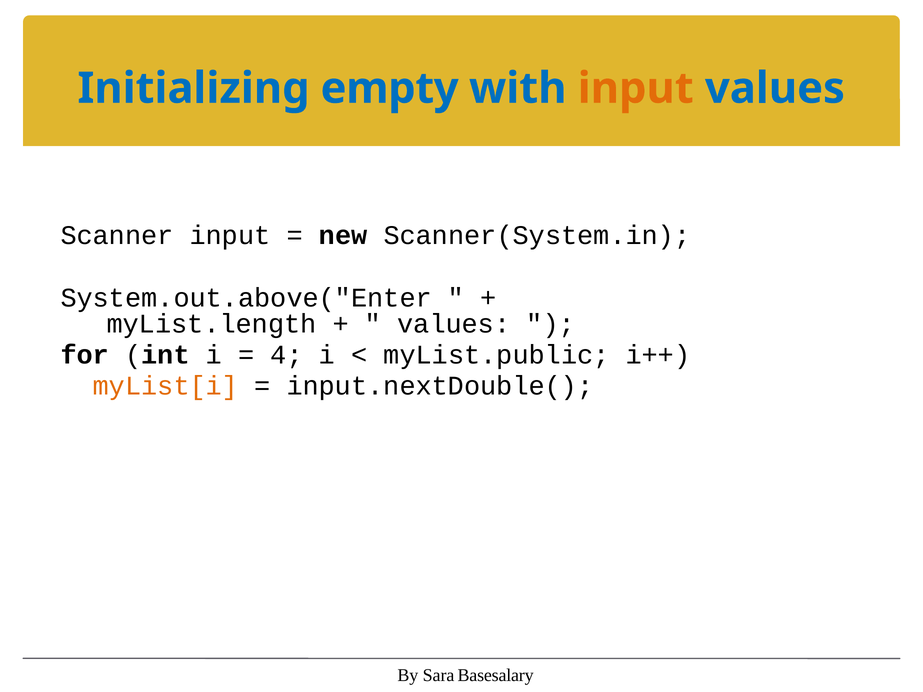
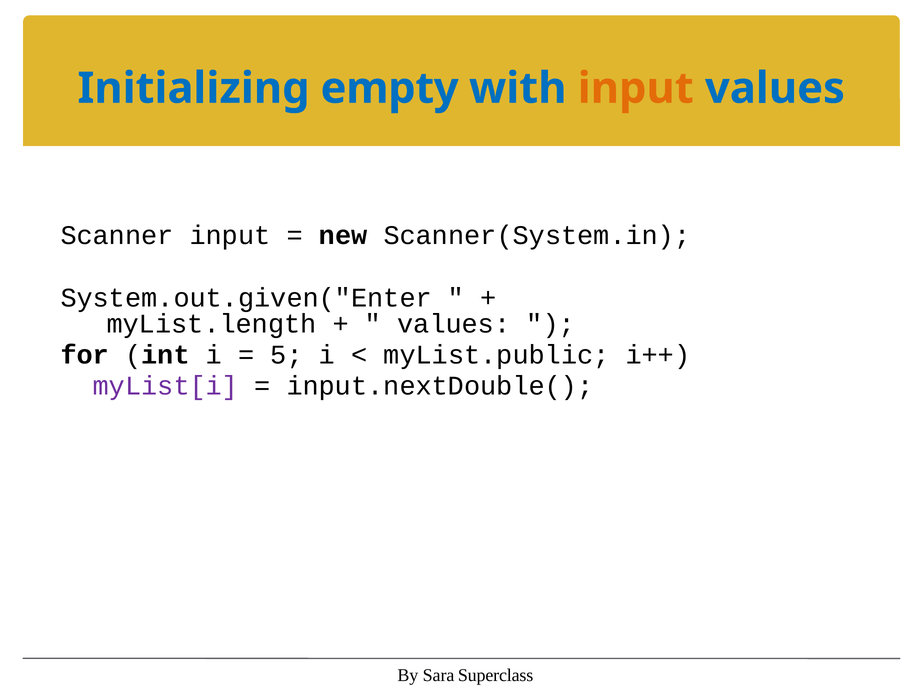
System.out.above("Enter: System.out.above("Enter -> System.out.given("Enter (246, 298)
4: 4 -> 5 (287, 355)
myList[i colour: orange -> purple (165, 386)
Basesalary: Basesalary -> Superclass (496, 676)
